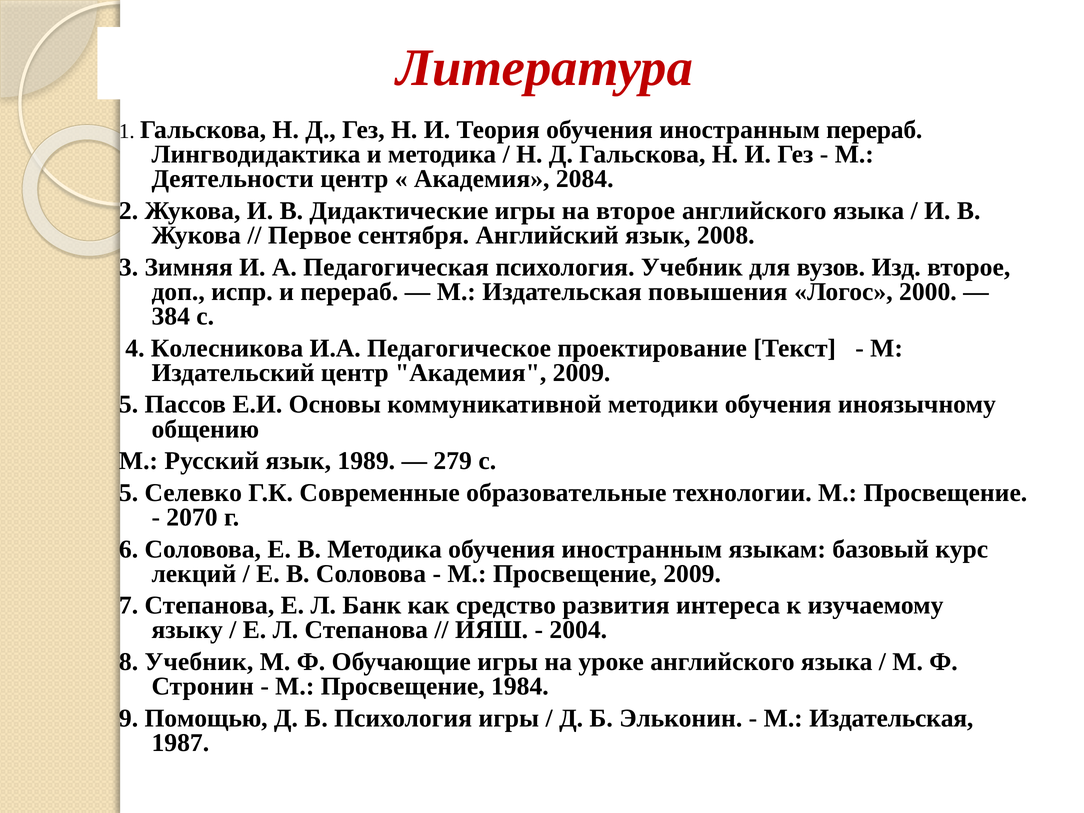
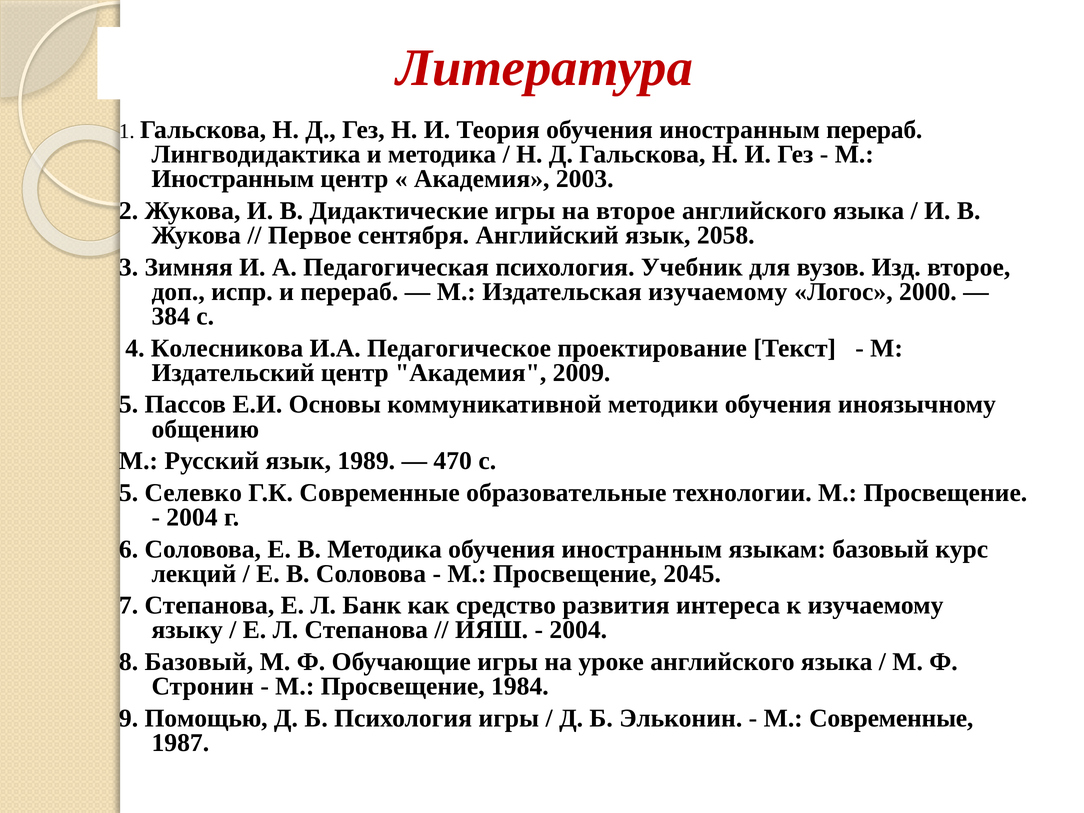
Деятельности: Деятельности -> Иностранным (233, 179)
2084: 2084 -> 2003 (585, 179)
2008: 2008 -> 2058 (726, 235)
Издательская повышения: повышения -> изучаемому (718, 292)
279: 279 -> 470 (453, 461)
2070: 2070 -> 2004 (192, 517)
Просвещение 2009: 2009 -> 2045 (692, 574)
8 Учебник: Учебник -> Базовый (199, 662)
Издательская: Издательская -> Сoвpеменные (891, 718)
